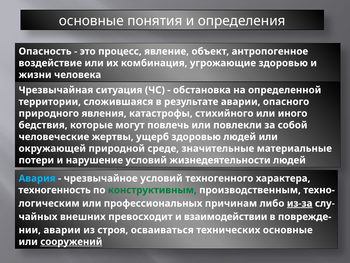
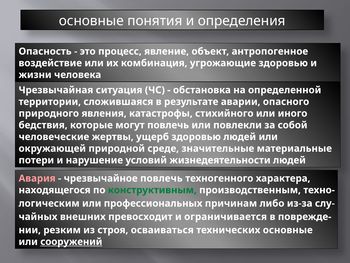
Авария colour: light blue -> pink (37, 178)
чрезвычайное условий: условий -> повлечь (161, 178)
техногенность: техногенность -> находящегося (55, 190)
из-за underline: present -> none (300, 203)
взаимодействии: взаимодействии -> ограничивается (226, 216)
аварии: аварии -> резким (62, 230)
